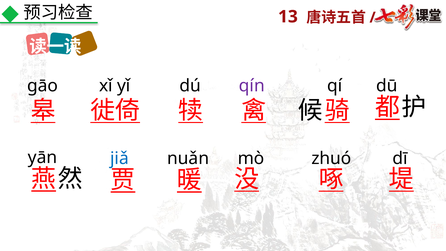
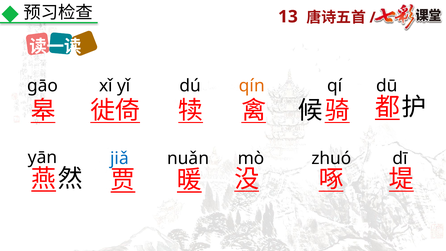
qín colour: purple -> orange (252, 86)
